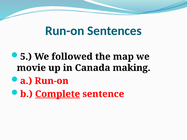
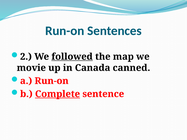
5: 5 -> 2 (26, 57)
followed underline: none -> present (72, 57)
making: making -> canned (131, 68)
